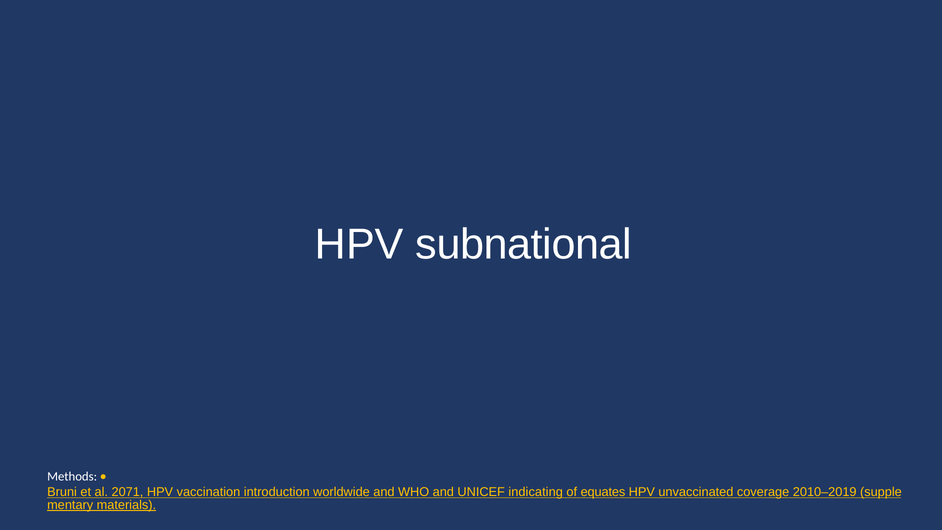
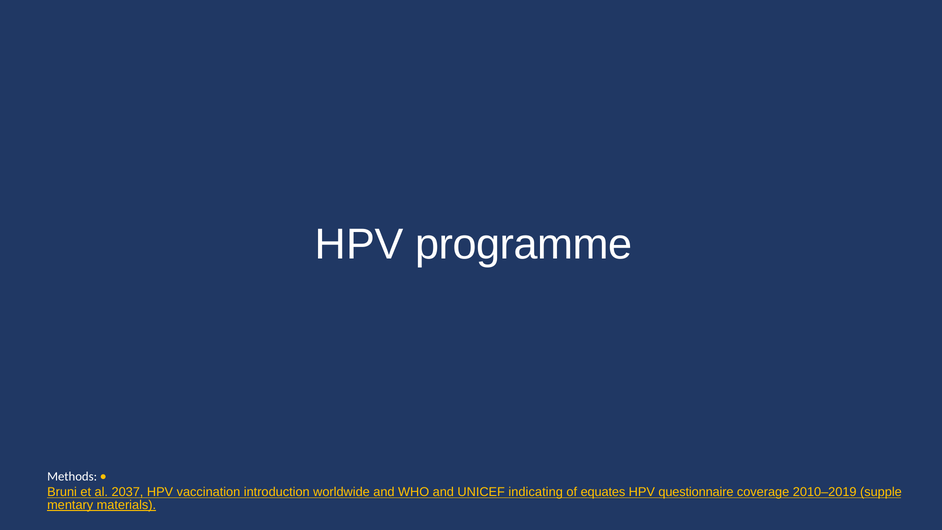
subnational: subnational -> programme (524, 244)
2071: 2071 -> 2037 (127, 492)
unvaccinated: unvaccinated -> questionnaire (696, 492)
